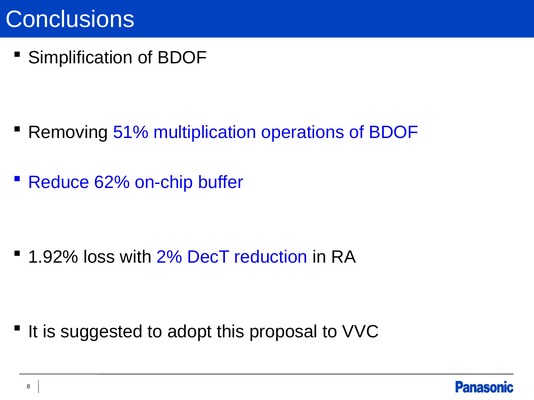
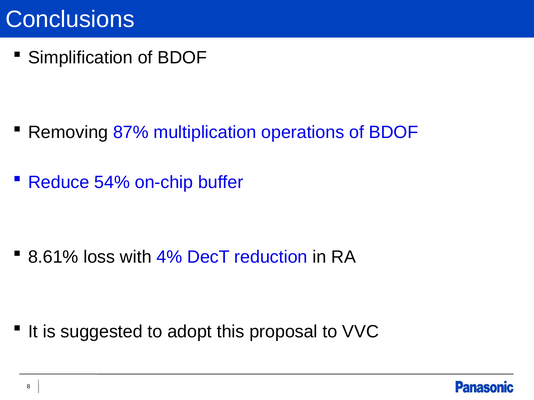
51%: 51% -> 87% (131, 133)
62%: 62% -> 54% (112, 182)
1.92%: 1.92% -> 8.61% (53, 257)
2%: 2% -> 4% (169, 257)
